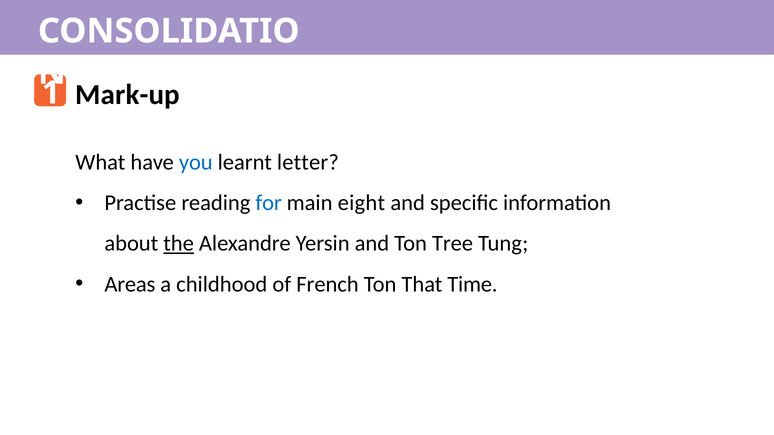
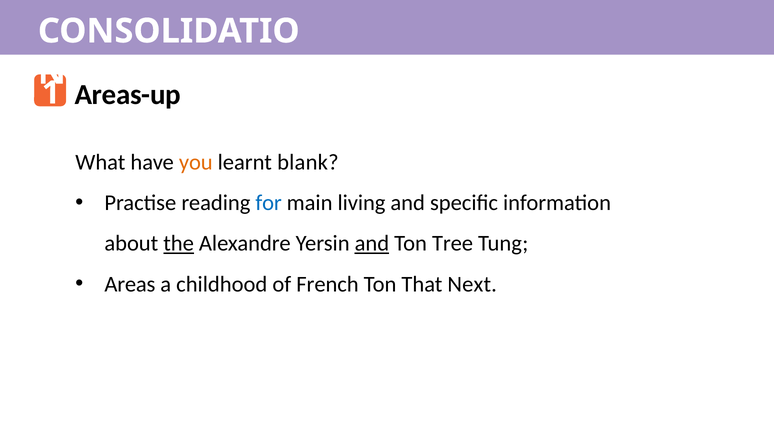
Mark-up: Mark-up -> Areas-up (128, 95)
you colour: blue -> orange (196, 162)
letter: letter -> blank (308, 162)
eight: eight -> living (362, 203)
and underline: none -> present (372, 244)
Time: Time -> Next (472, 284)
